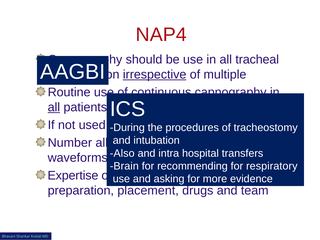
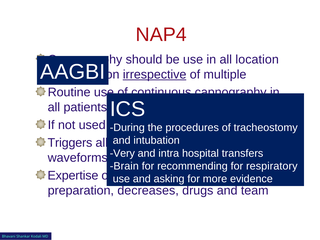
tracheal: tracheal -> location (257, 60)
all underline: present -> none (54, 107)
Number: Number -> Triggers (70, 143)
Also: Also -> Very (122, 153)
placement: placement -> decreases (148, 191)
